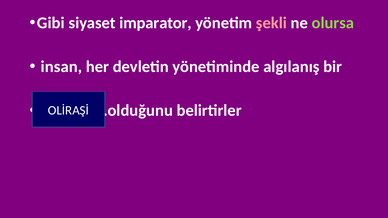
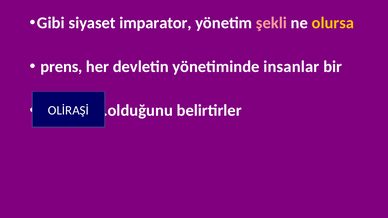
olursa colour: light green -> yellow (333, 23)
insan: insan -> prens (61, 67)
algılanış: algılanış -> insanlar (291, 67)
